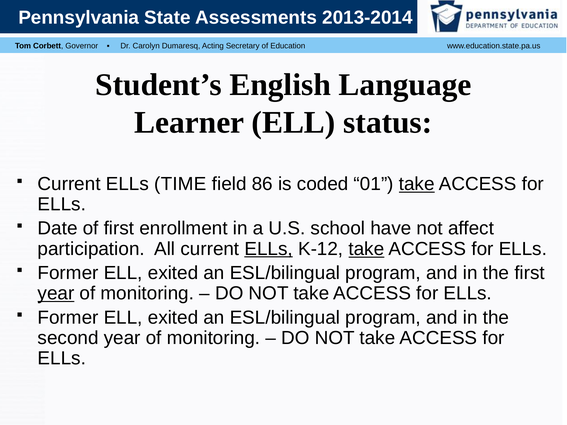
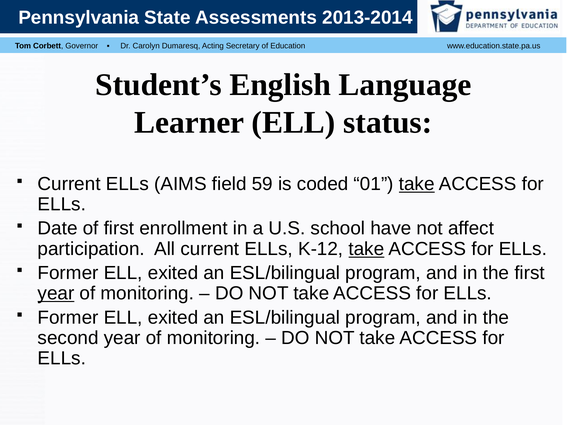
TIME: TIME -> AIMS (180, 184)
86: 86 -> 59 (262, 184)
ELLs underline: present -> none (269, 249)
